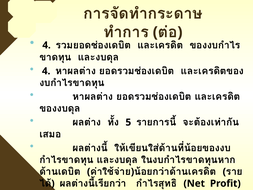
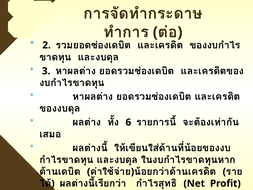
4: 4 -> 2 (47, 45)
4: 4 -> 3 (46, 71)
5: 5 -> 6 (128, 122)
